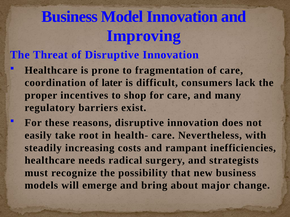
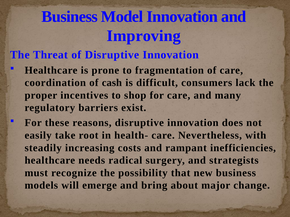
later: later -> cash (112, 83)
